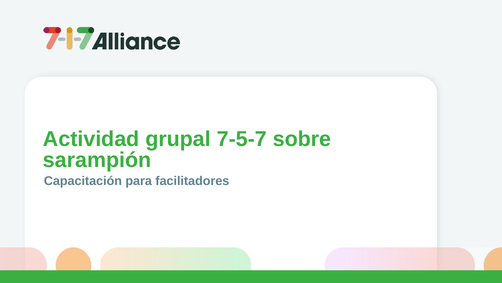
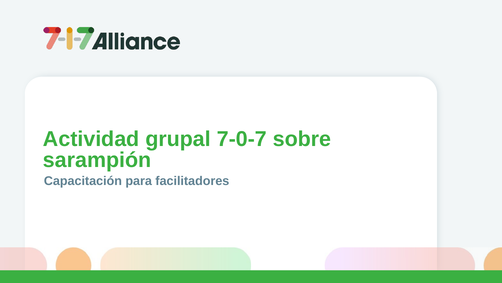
7-5-7: 7-5-7 -> 7-0-7 (242, 139)
